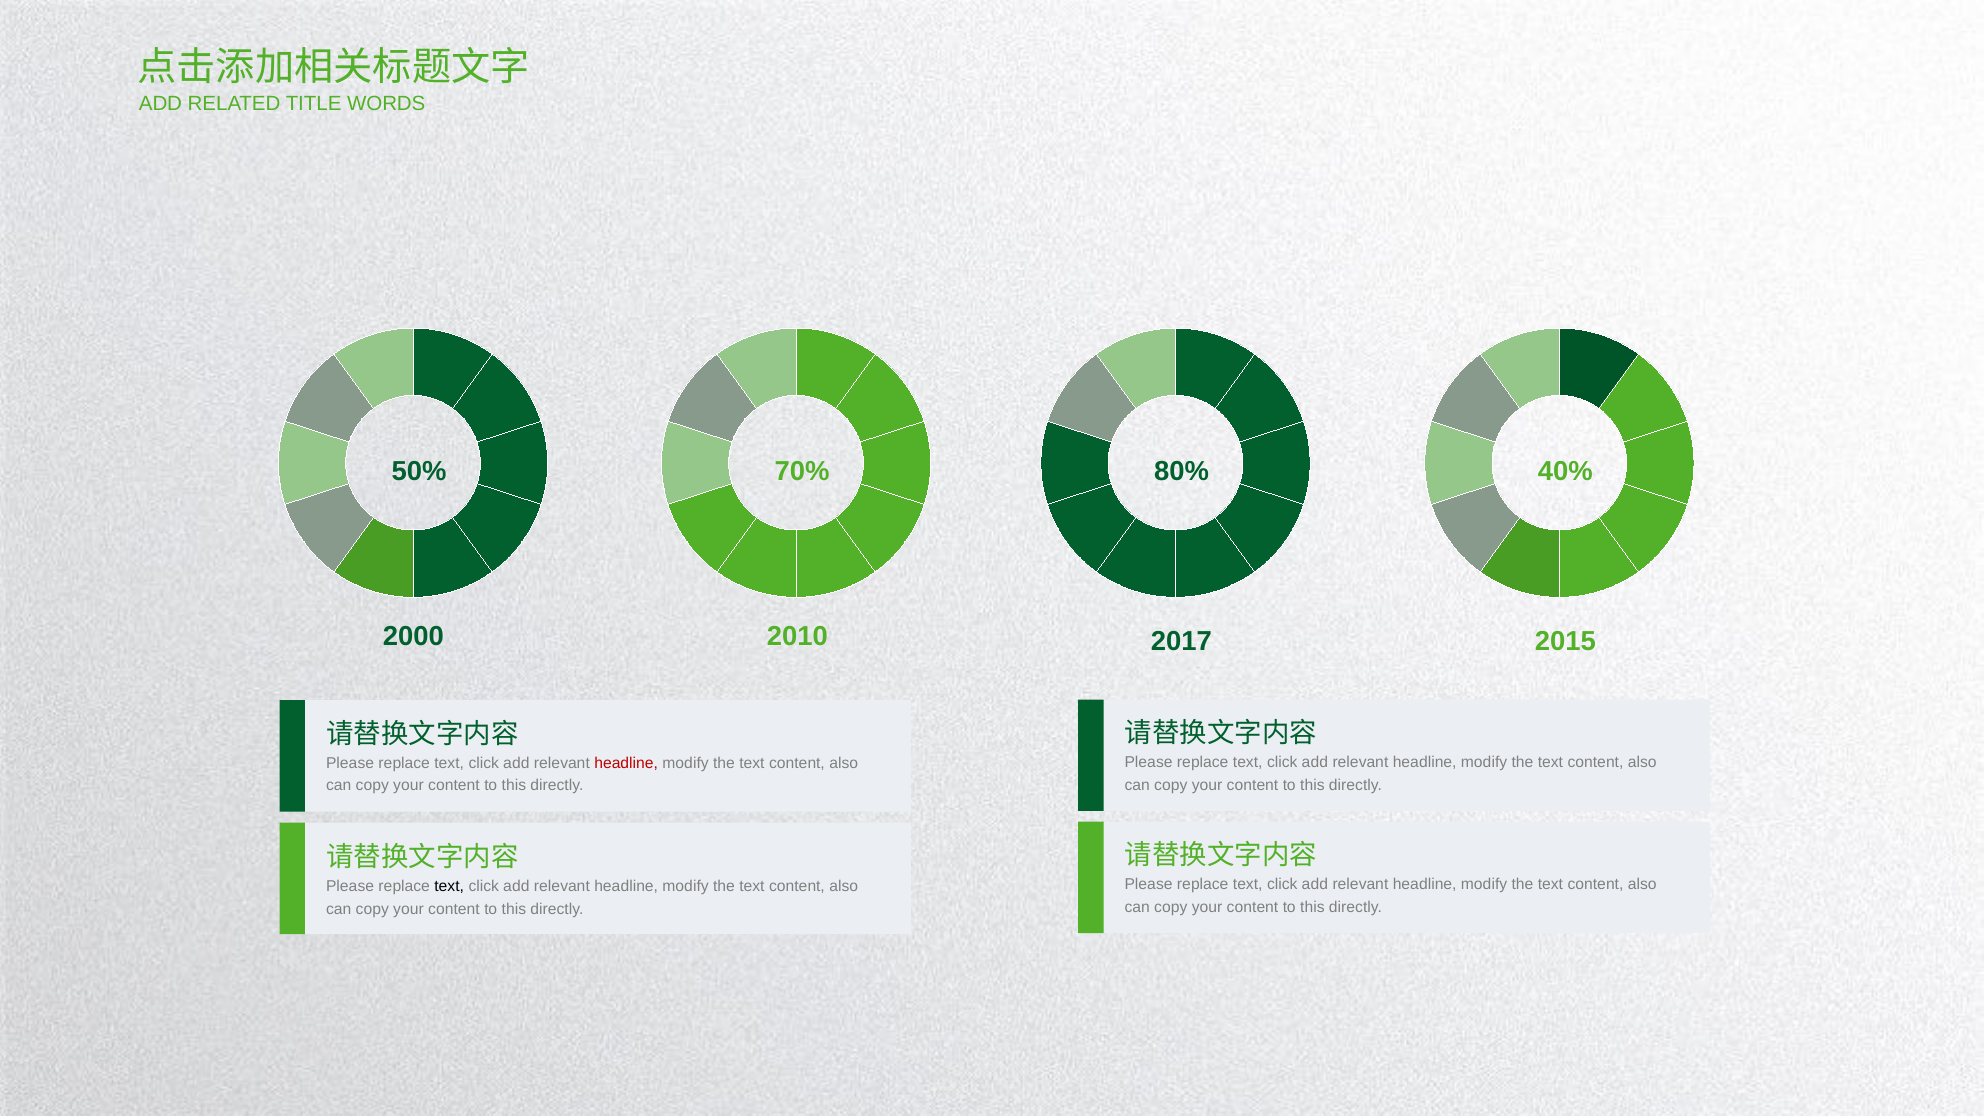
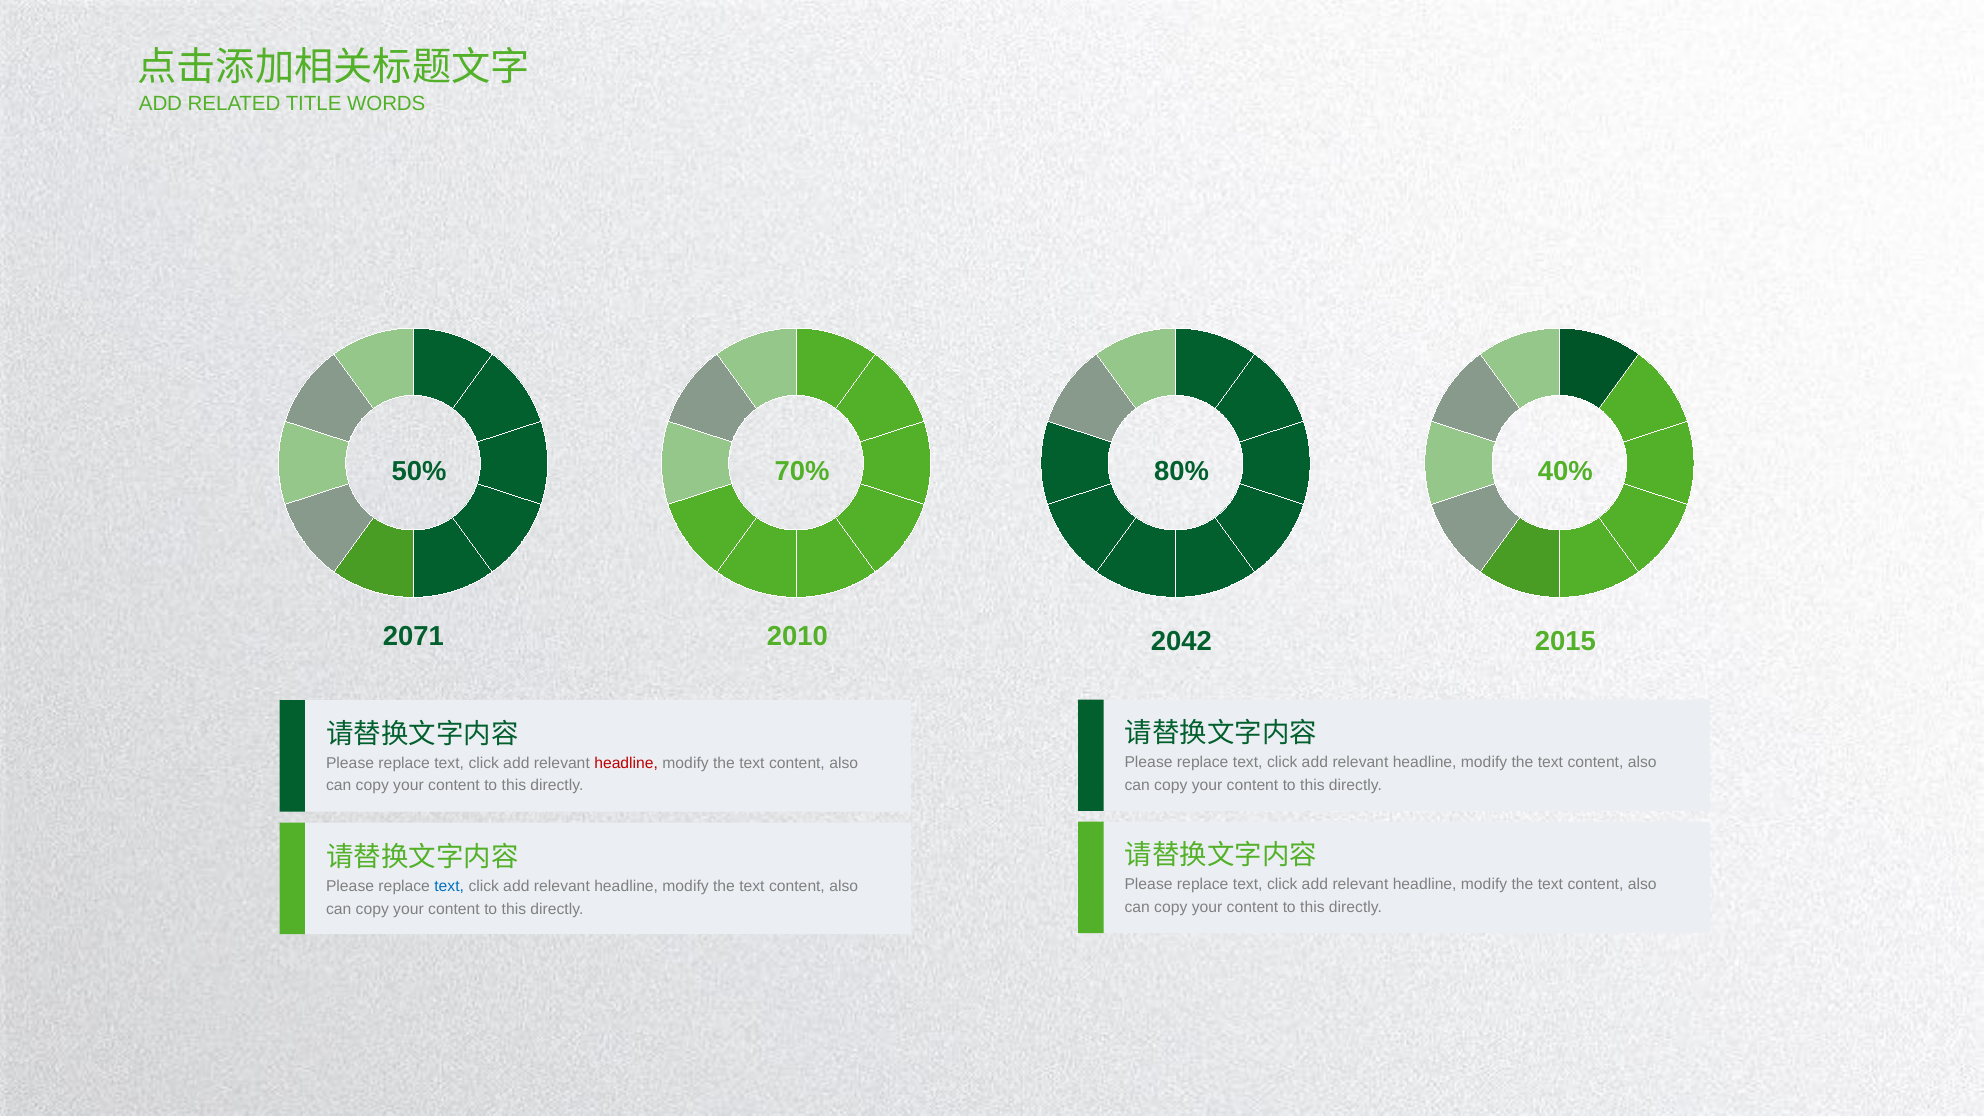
2000: 2000 -> 2071 (413, 636)
2017: 2017 -> 2042 (1181, 641)
text colour: black -> blue (449, 886)
